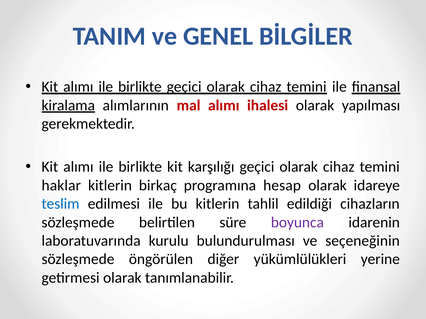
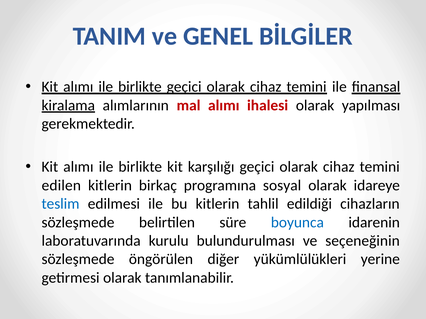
haklar: haklar -> edilen (61, 186)
hesap: hesap -> sosyal (282, 186)
boyunca colour: purple -> blue (297, 223)
